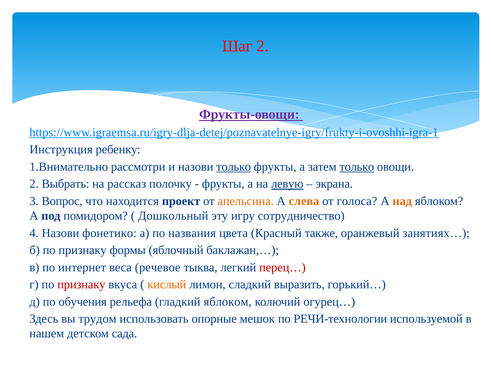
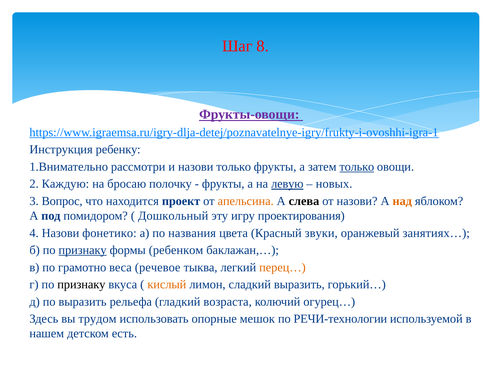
Шаг 2: 2 -> 8 (263, 46)
только underline: present -> none (234, 167)
Выбрать: Выбрать -> Каждую (65, 184)
рассказ: рассказ -> бросаю (127, 184)
экрана: экрана -> новых (334, 184)
слева colour: orange -> black (304, 201)
от голоса: голоса -> назови (357, 201)
сотрудничество: сотрудничество -> проектирования (301, 216)
также: также -> звуки (321, 233)
признаку underline: none -> present (83, 250)
яблочный: яблочный -> ребенком (176, 250)
интернет: интернет -> грамотно (82, 267)
перец… colour: red -> orange (282, 267)
признаку colour: red -> black (81, 285)
по обучения: обучения -> выразить (83, 302)
гладкий яблоком: яблоком -> возраста (228, 302)
сада: сада -> есть (124, 334)
